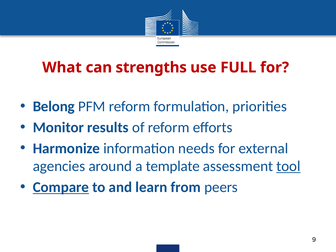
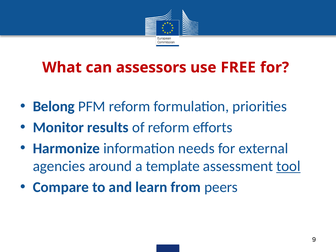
strengths: strengths -> assessors (151, 67)
FULL: FULL -> FREE (238, 67)
Compare underline: present -> none (61, 187)
